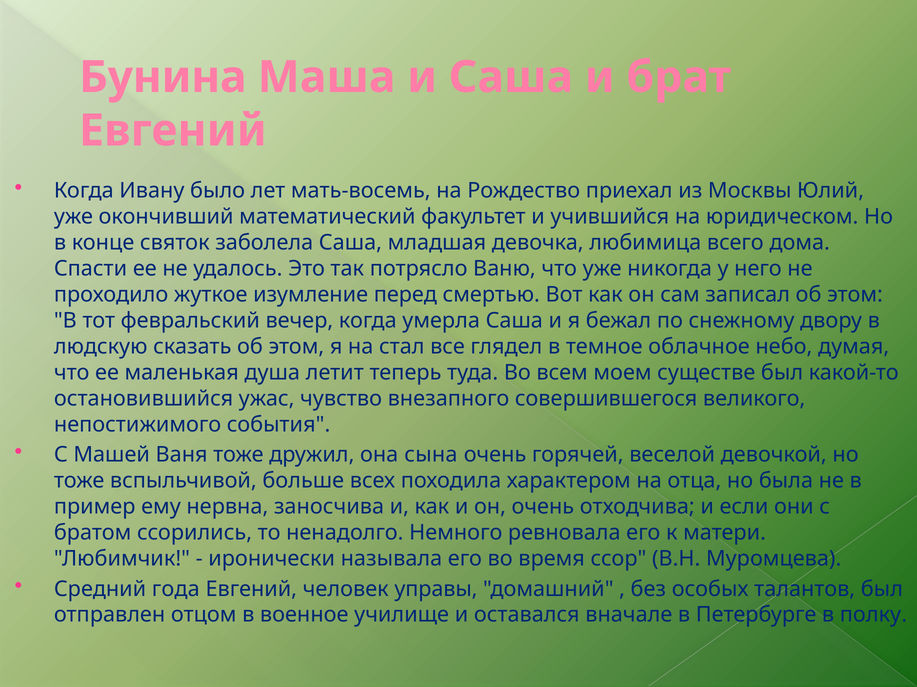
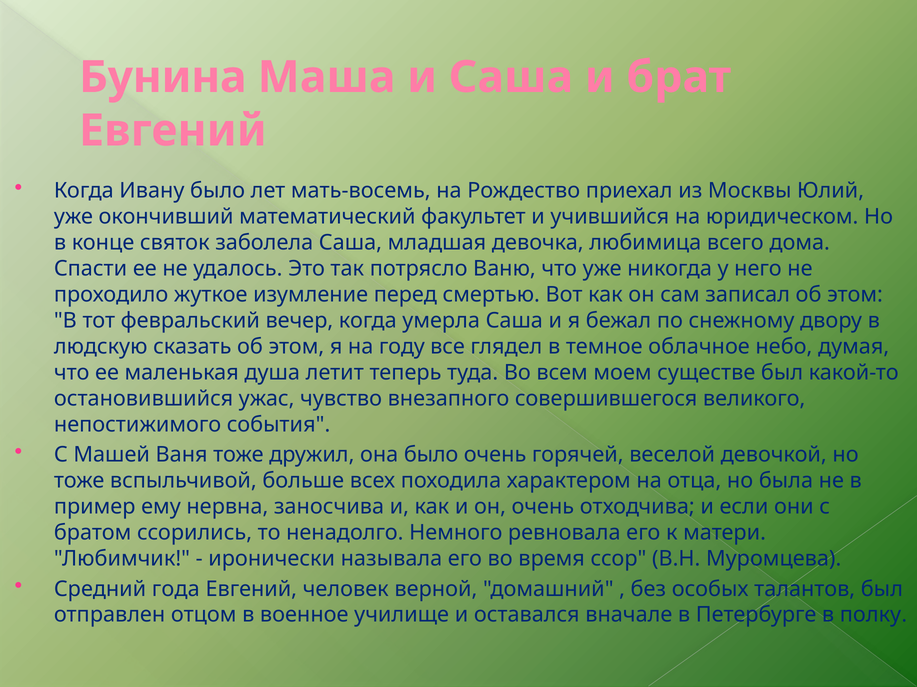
стал: стал -> году (402, 347)
она сына: сына -> было (431, 455)
управы: управы -> верной (436, 590)
